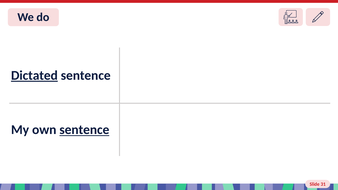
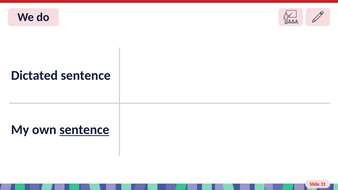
Dictated underline: present -> none (34, 76)
